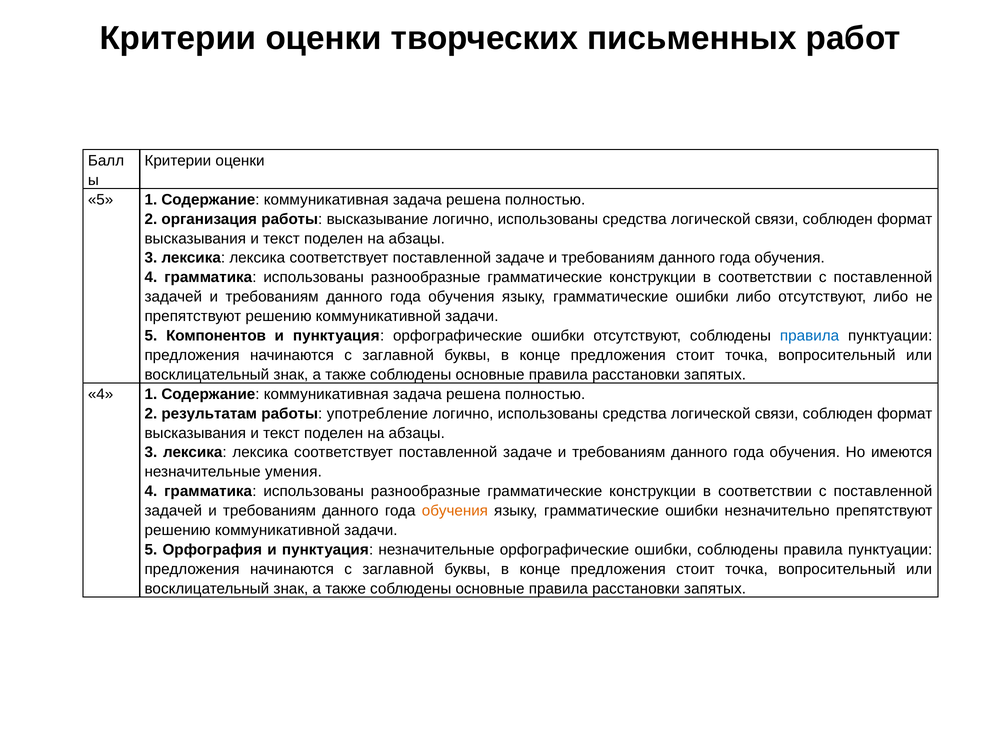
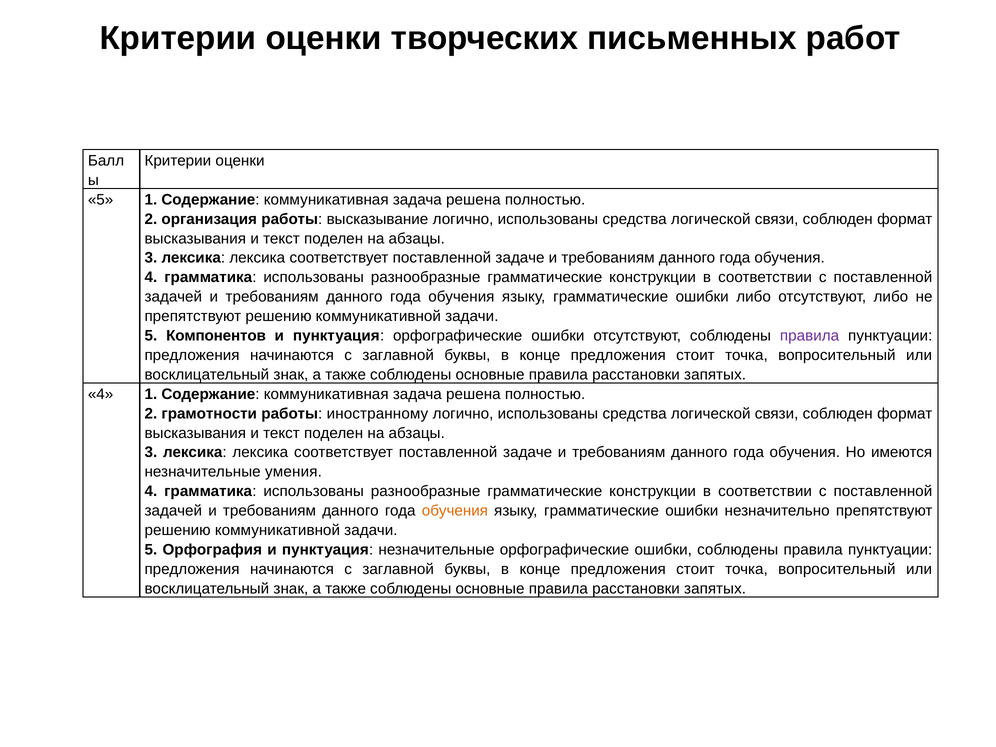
правила colour: blue -> purple (810, 336)
результатам: результатам -> грамотности (209, 414)
употребление: употребление -> иностранному (377, 414)
